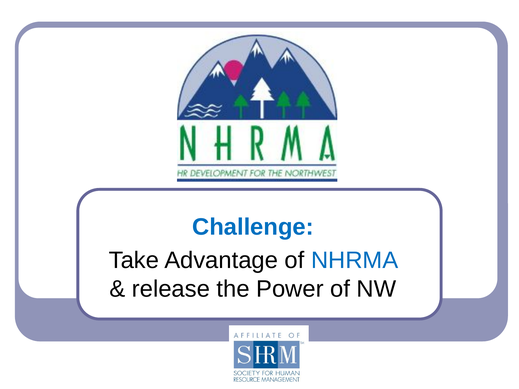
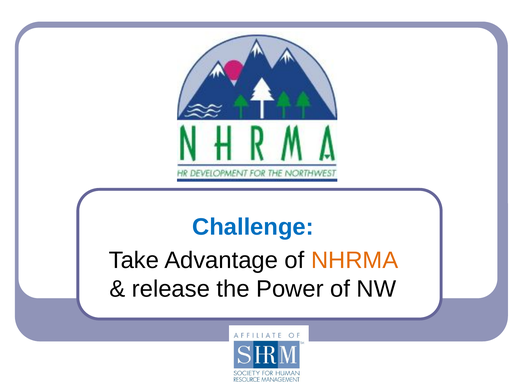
NHRMA colour: blue -> orange (355, 261)
